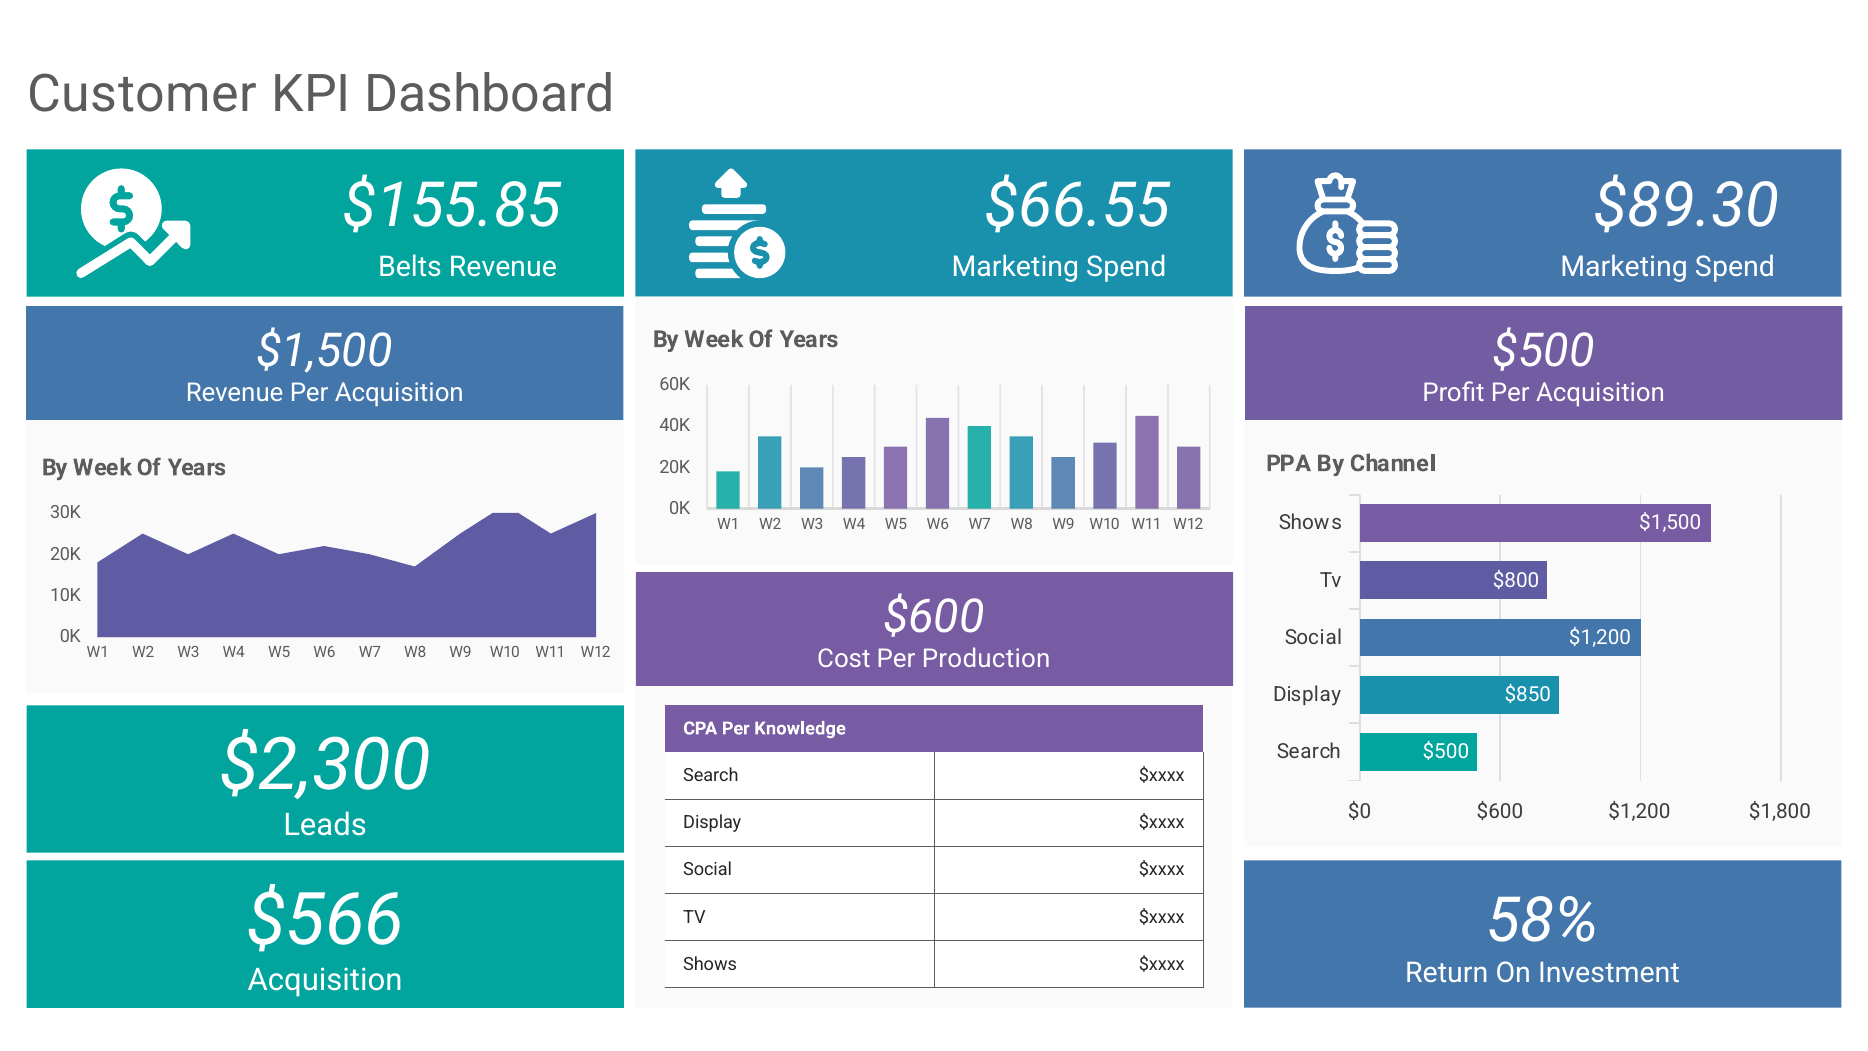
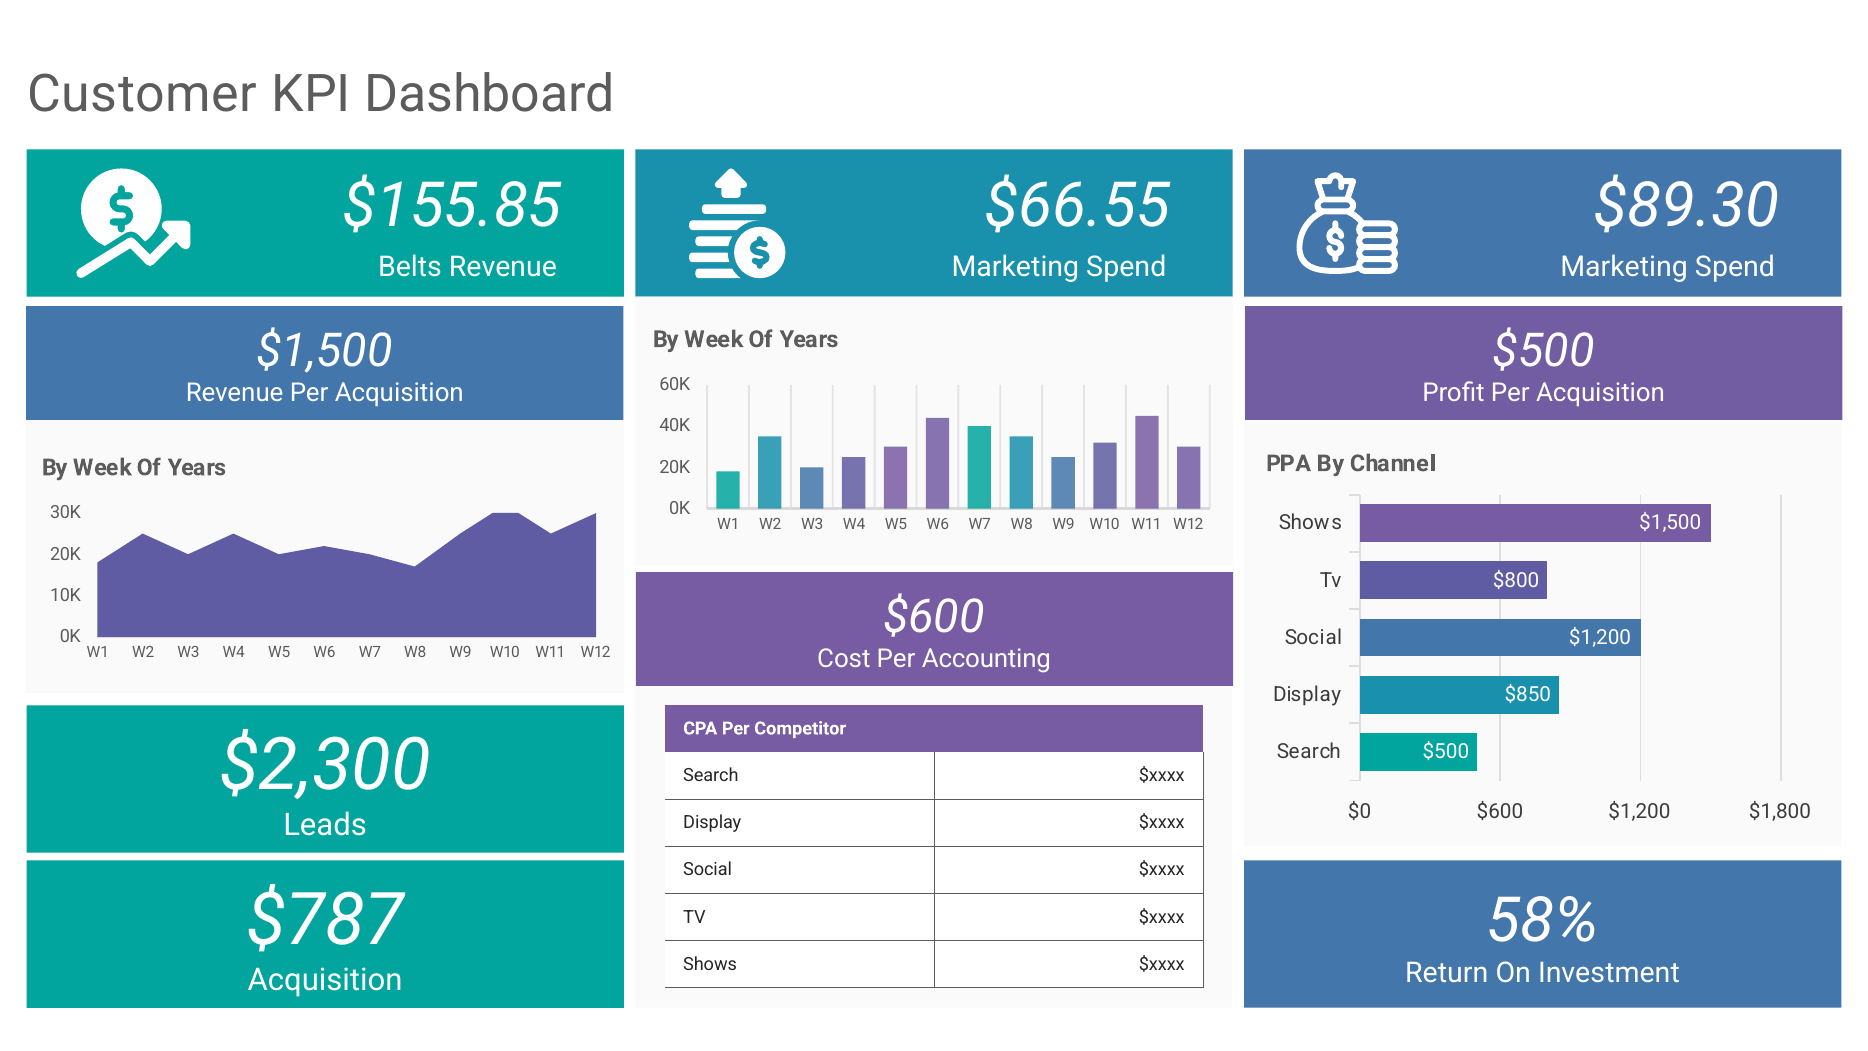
Production: Production -> Accounting (986, 659)
Knowledge: Knowledge -> Competitor (800, 728)
$566: $566 -> $787 (325, 920)
